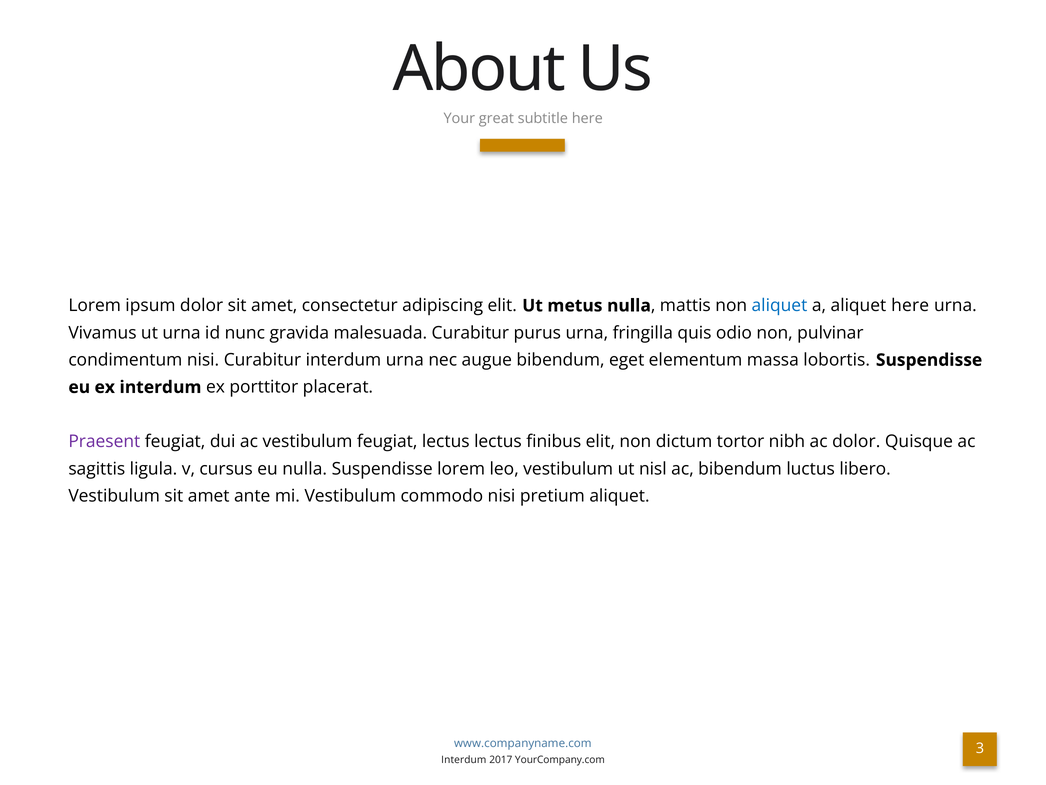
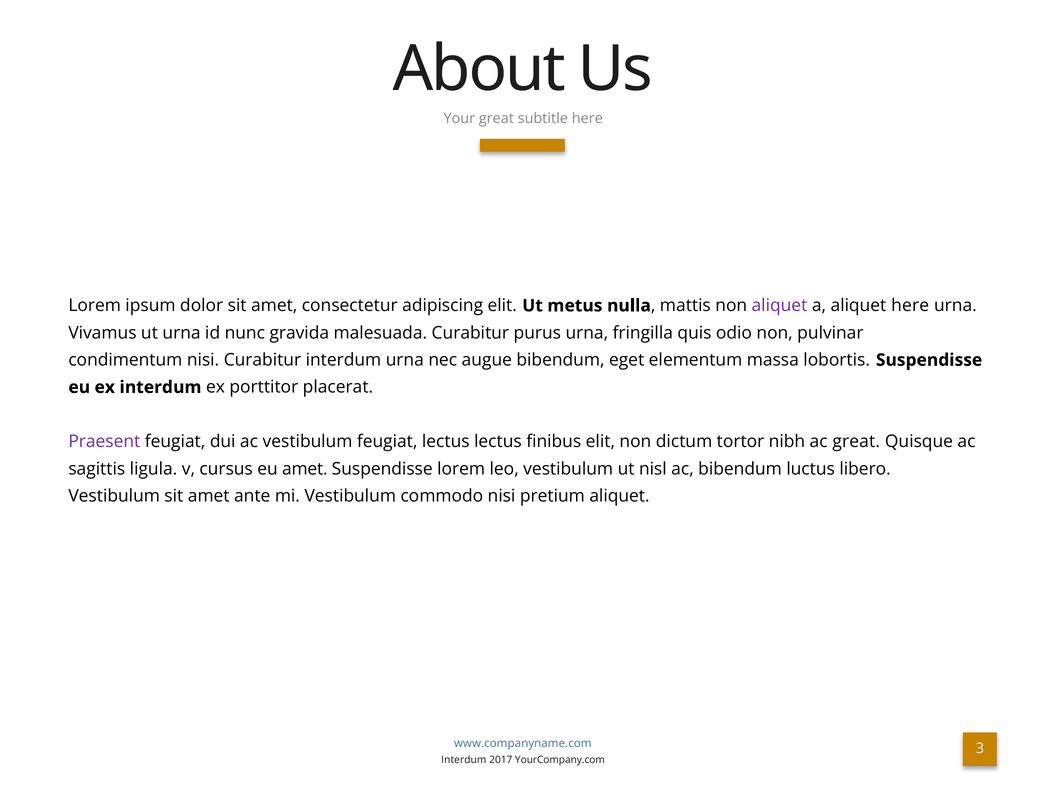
aliquet colour: blue -> purple (779, 305)
ac dolor: dolor -> great (856, 441)
eu nulla: nulla -> amet (305, 469)
